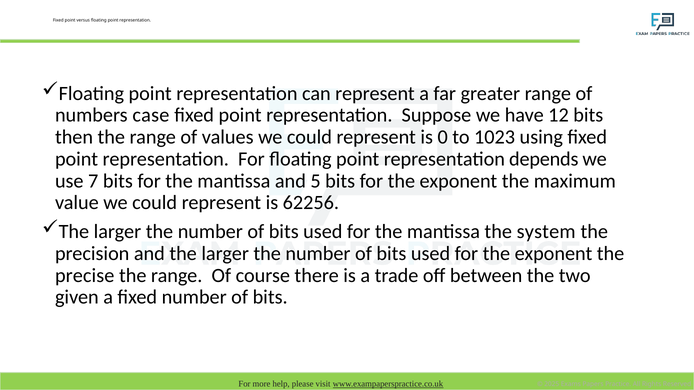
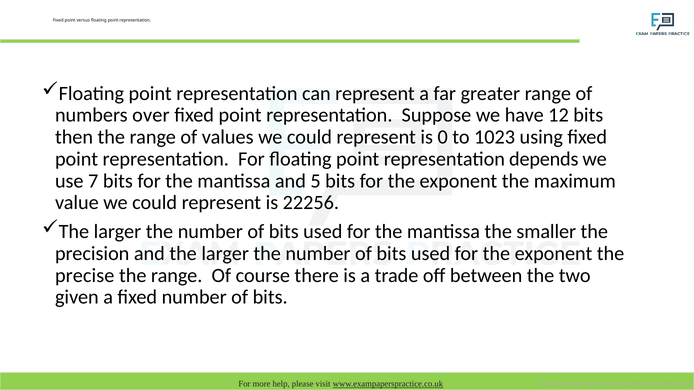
case: case -> over (151, 115)
62256: 62256 -> 22256 (311, 203)
system: system -> smaller (546, 232)
